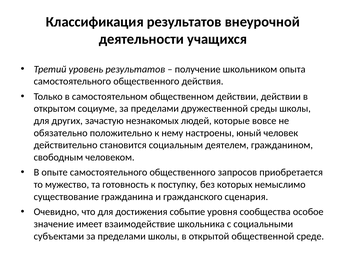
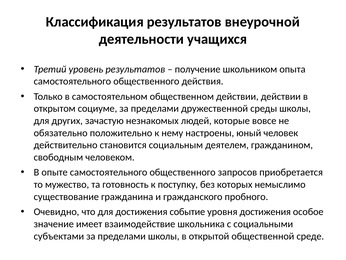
сценария: сценария -> пробного (246, 196)
уровня сообщества: сообщества -> достижения (265, 211)
